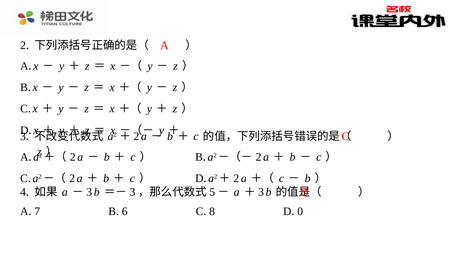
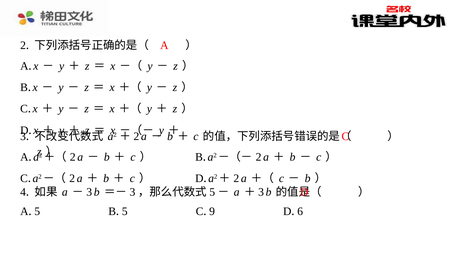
7: 7 -> 5 (37, 211)
6: 6 -> 5 (125, 211)
8: 8 -> 9 (212, 211)
0: 0 -> 6 (300, 211)
